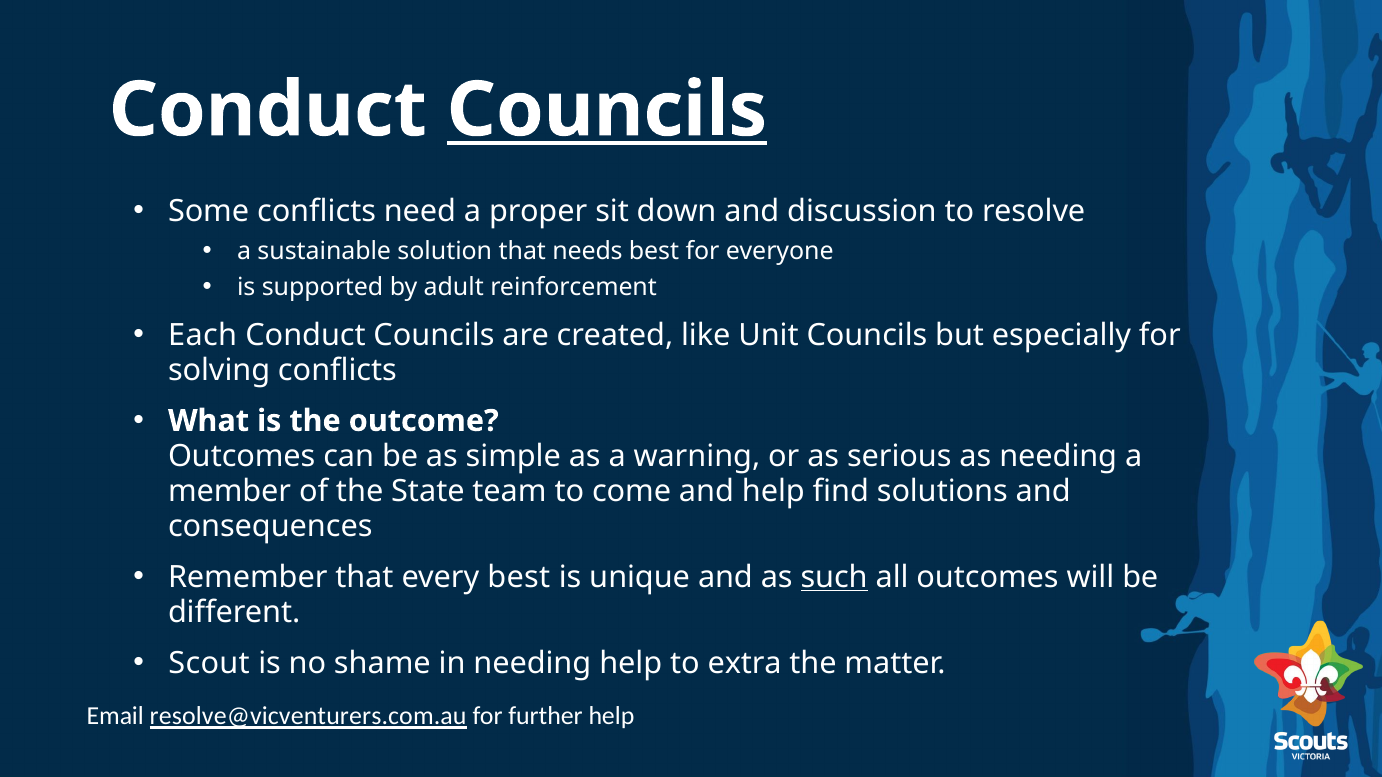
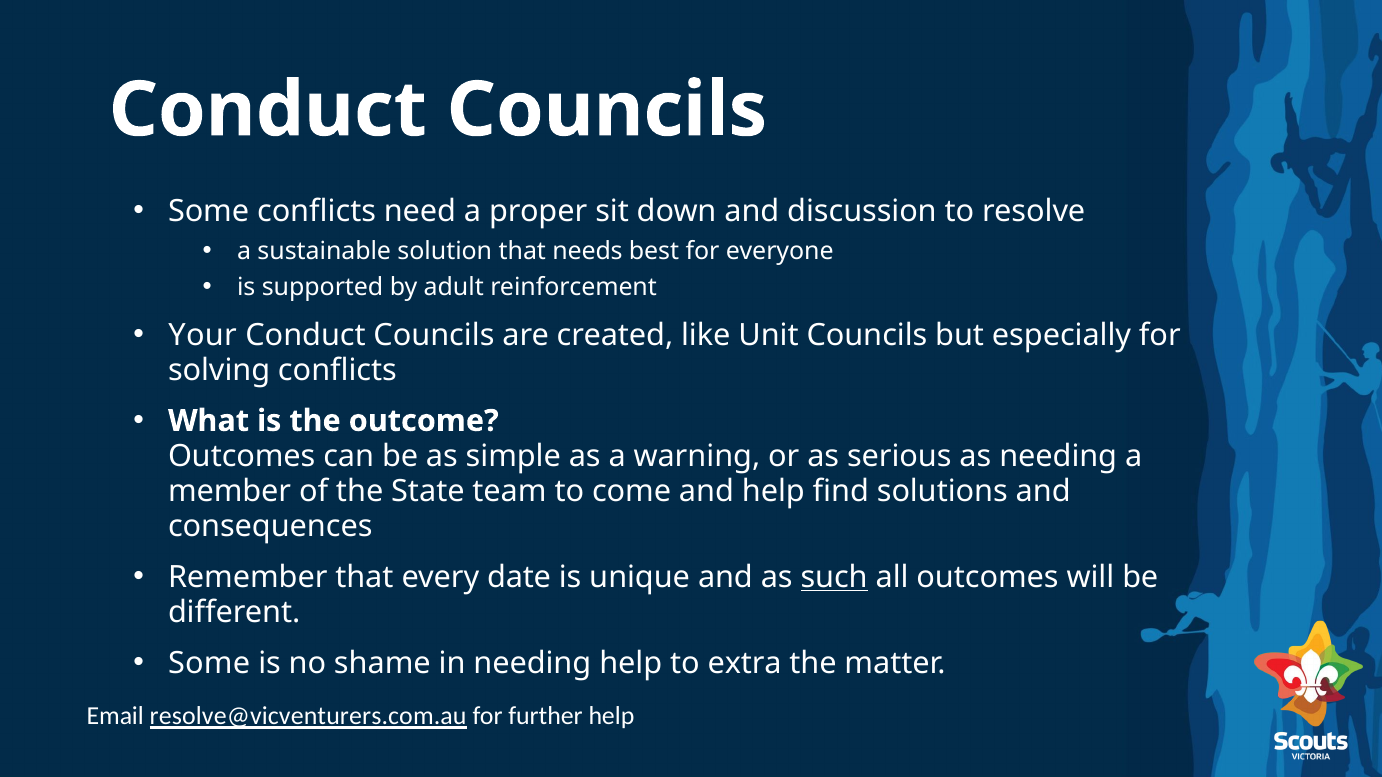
Councils underline: present -> none (607, 110)
Each: Each -> Your (203, 335)
every best: best -> date (519, 578)
Scout: Scout -> Some (209, 664)
